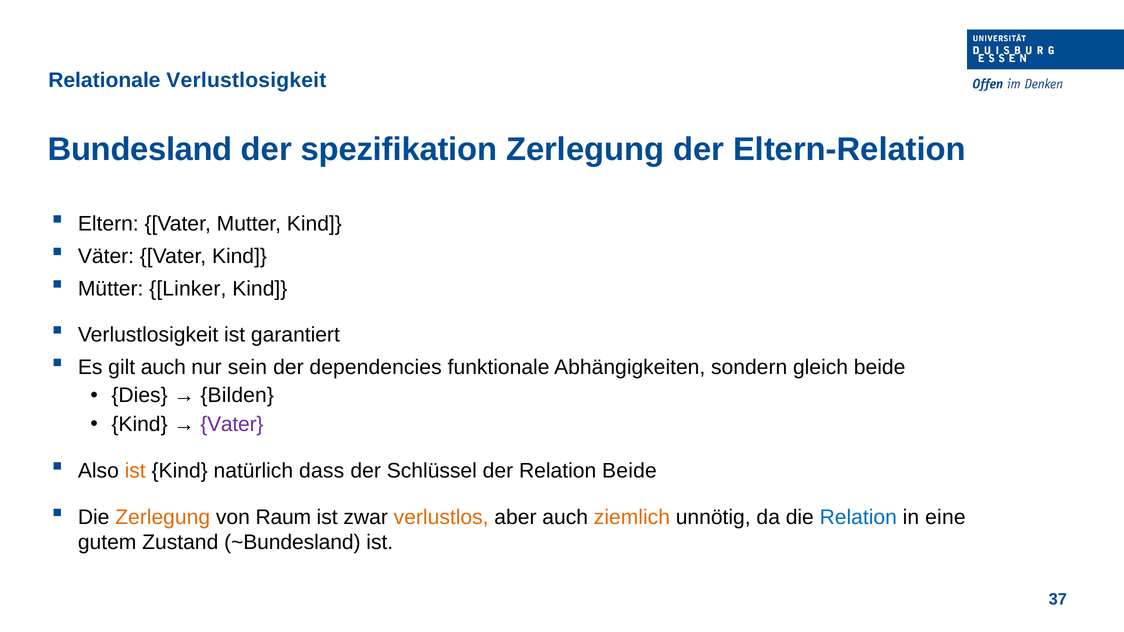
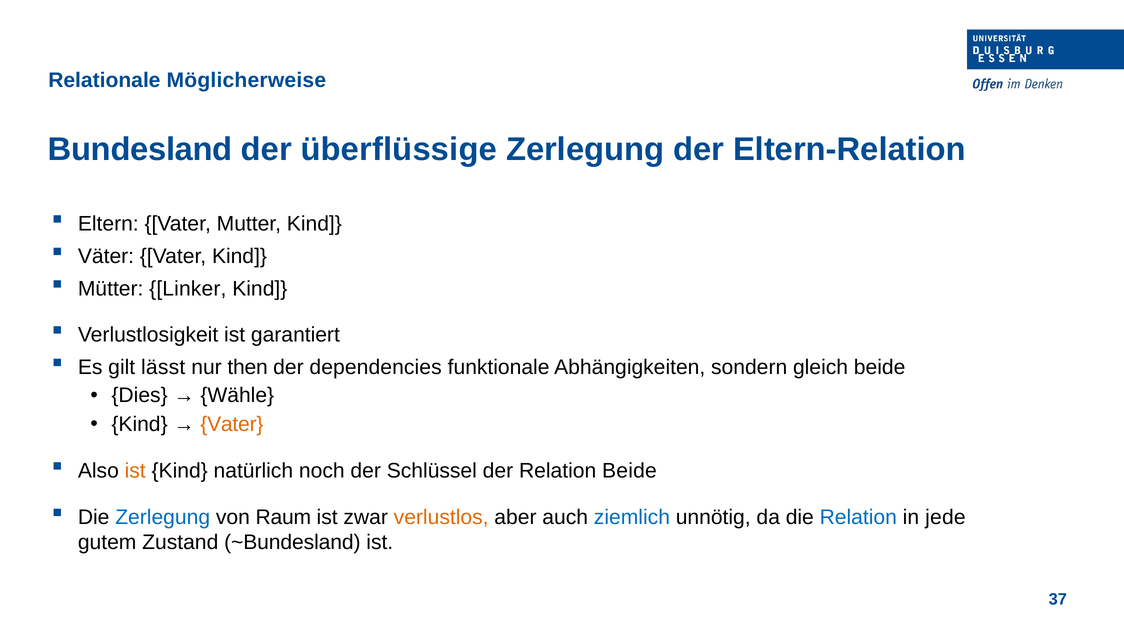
Relationale Verlustlosigkeit: Verlustlosigkeit -> Möglicherweise (246, 80)
spezifikation: spezifikation -> überflüssige (399, 149)
gilt auch: auch -> lässt (163, 367)
sein: sein -> then (248, 367)
Bilden: Bilden -> Wähle (237, 396)
Vater colour: purple -> orange (232, 424)
dass: dass -> noch (322, 471)
Zerlegung colour: orange -> blue (163, 517)
ziemlich colour: orange -> blue (632, 517)
eine: eine -> jede (945, 517)
